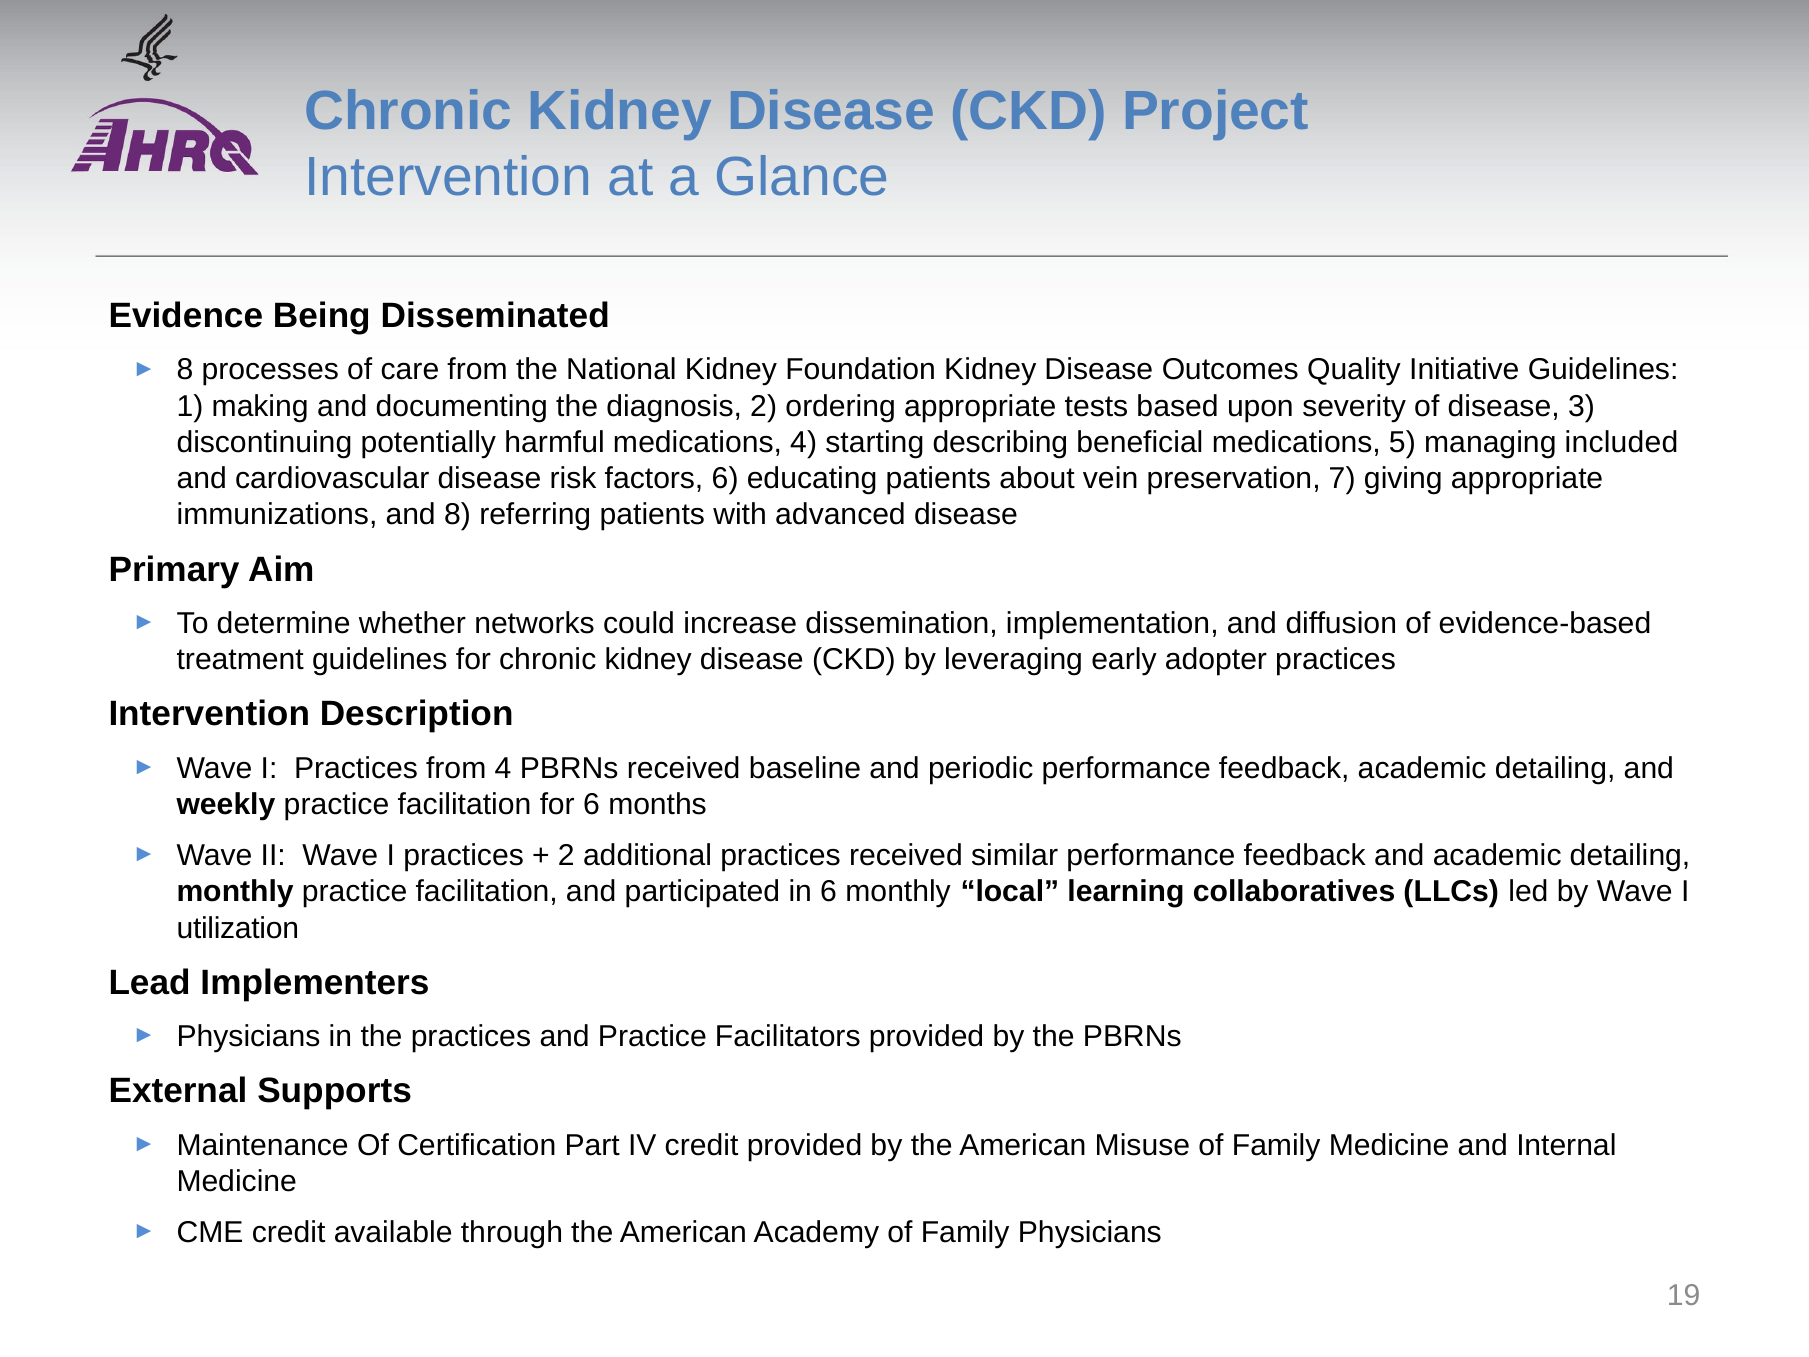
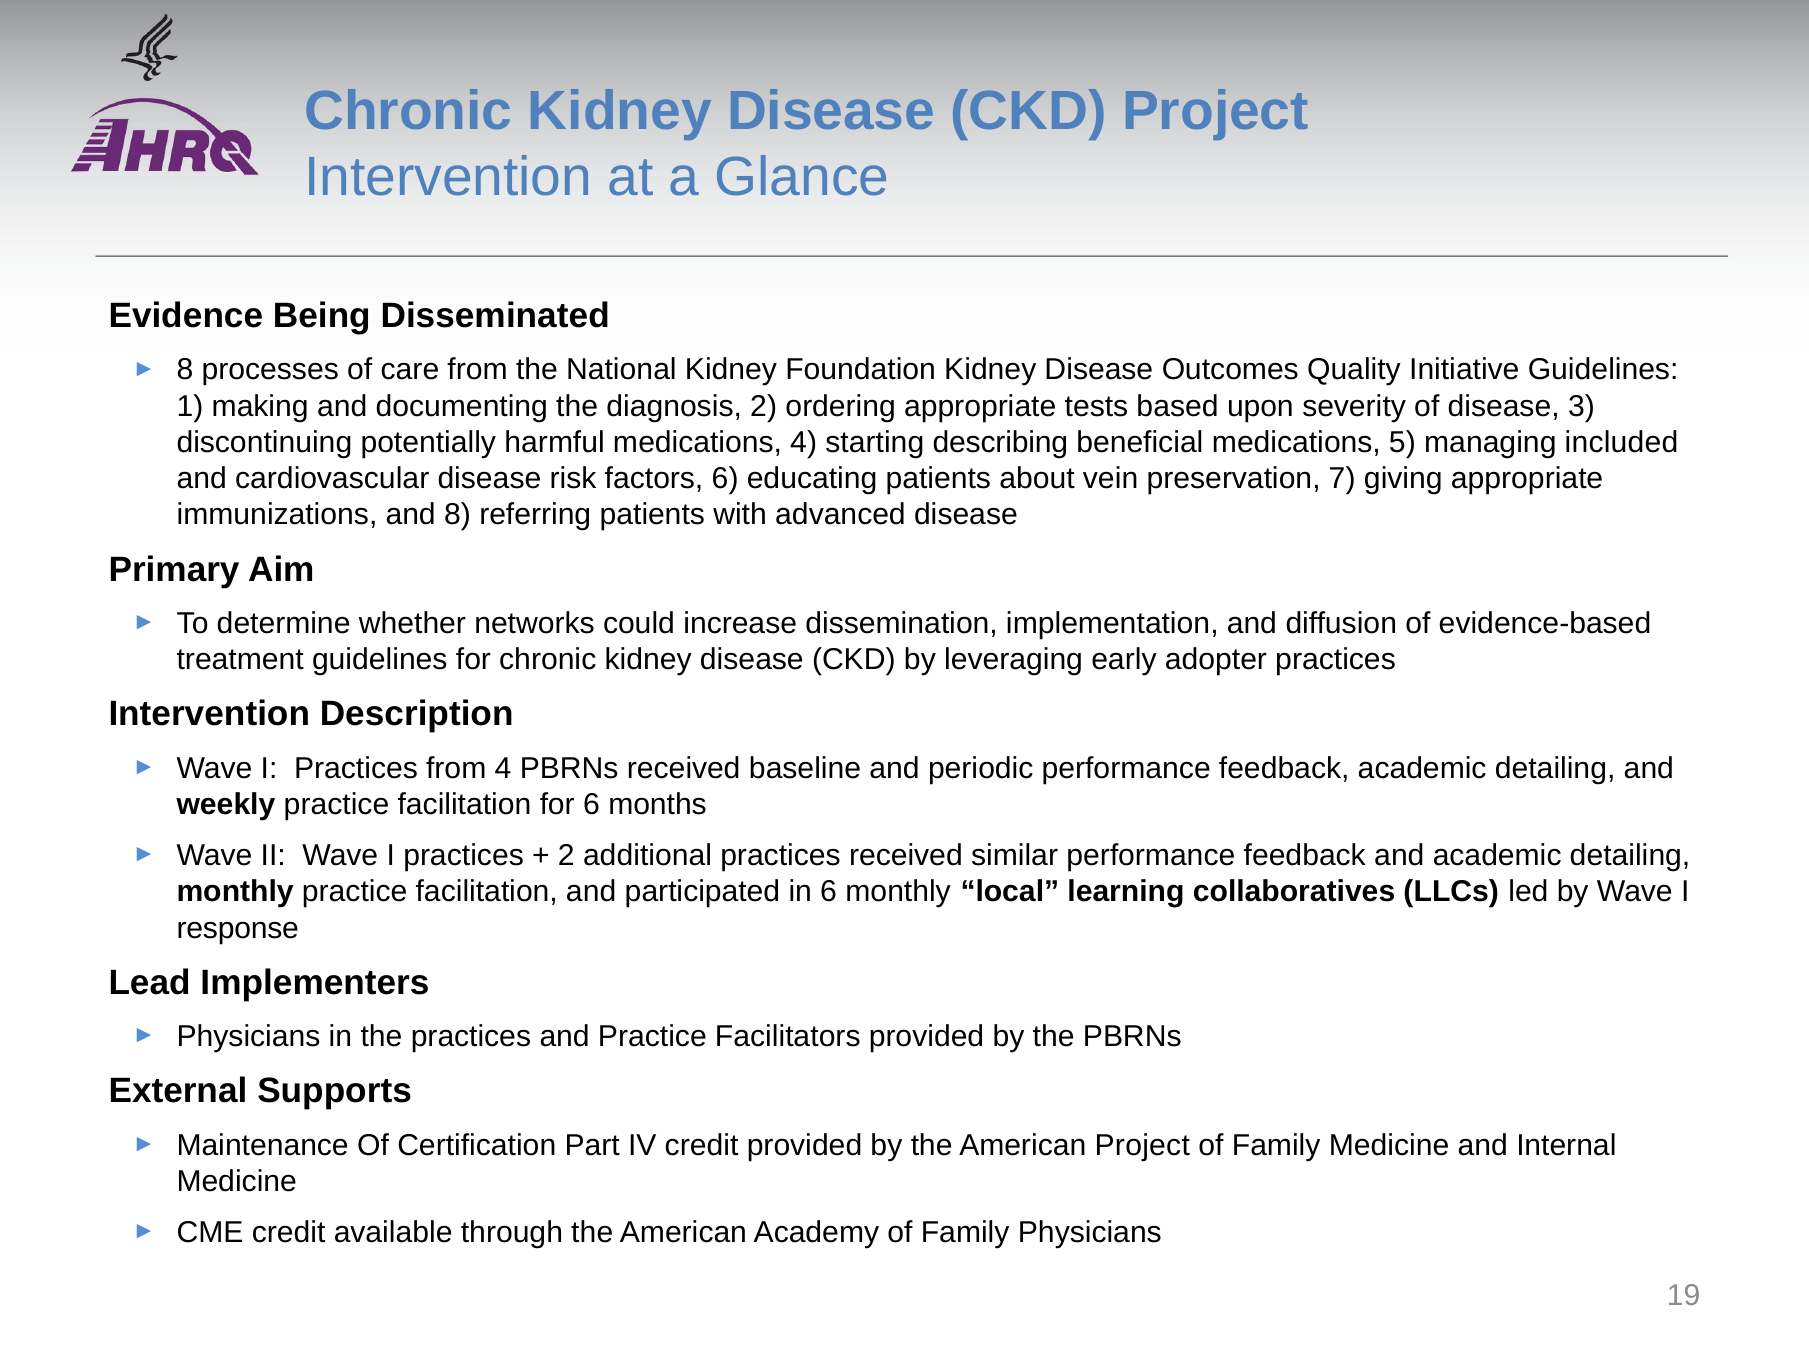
utilization: utilization -> response (238, 928)
American Misuse: Misuse -> Project (1142, 1145)
